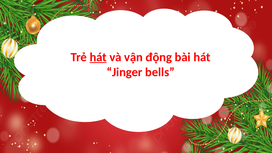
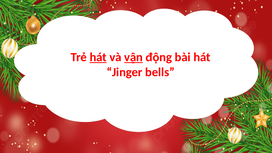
vận underline: none -> present (133, 57)
